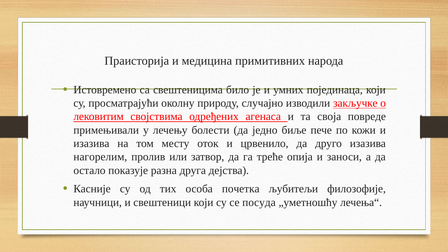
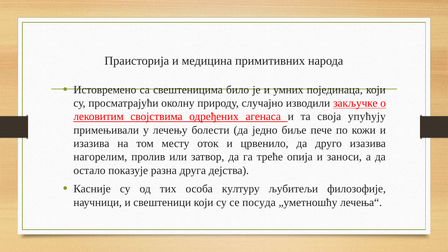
повреде: повреде -> упућују (367, 117)
почетка: почетка -> културу (241, 189)
